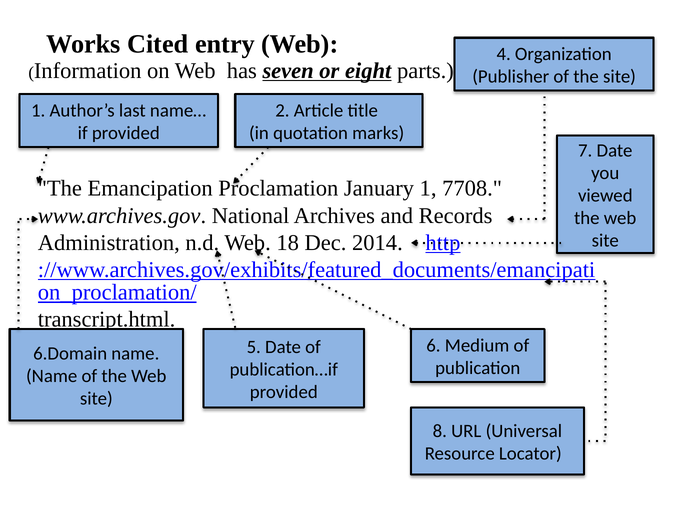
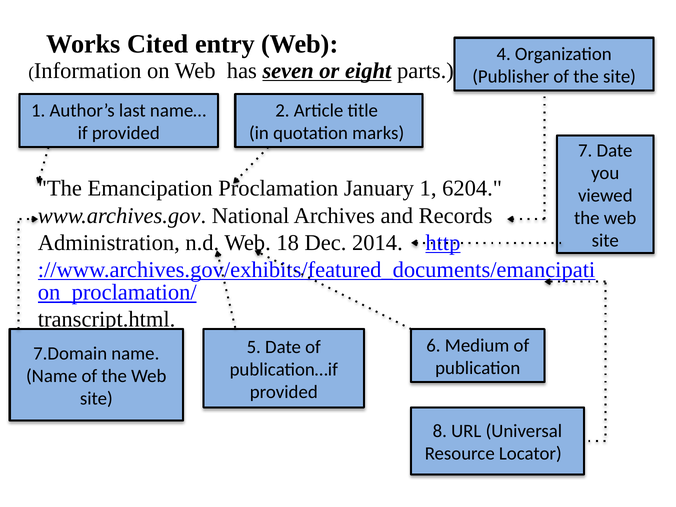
7708: 7708 -> 6204 (472, 189)
6.Domain: 6.Domain -> 7.Domain (70, 353)
